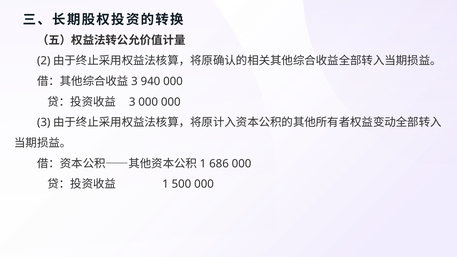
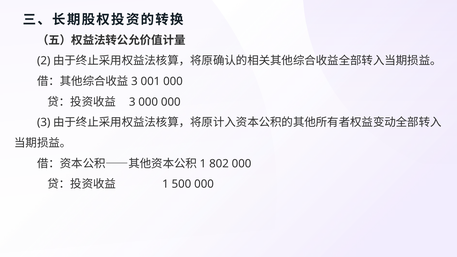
940: 940 -> 001 (150, 81)
686: 686 -> 802 (219, 164)
